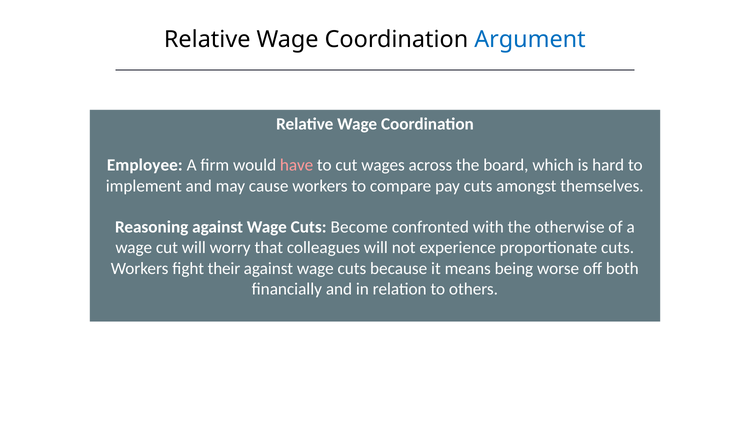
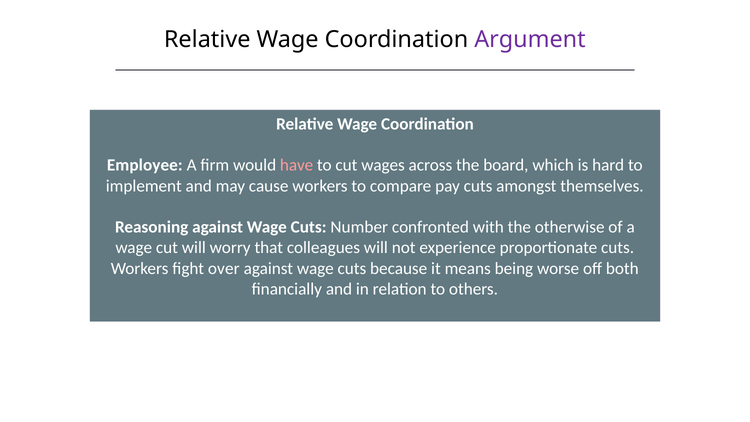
Argument colour: blue -> purple (530, 39)
Become: Become -> Number (359, 227)
their: their -> over (224, 268)
